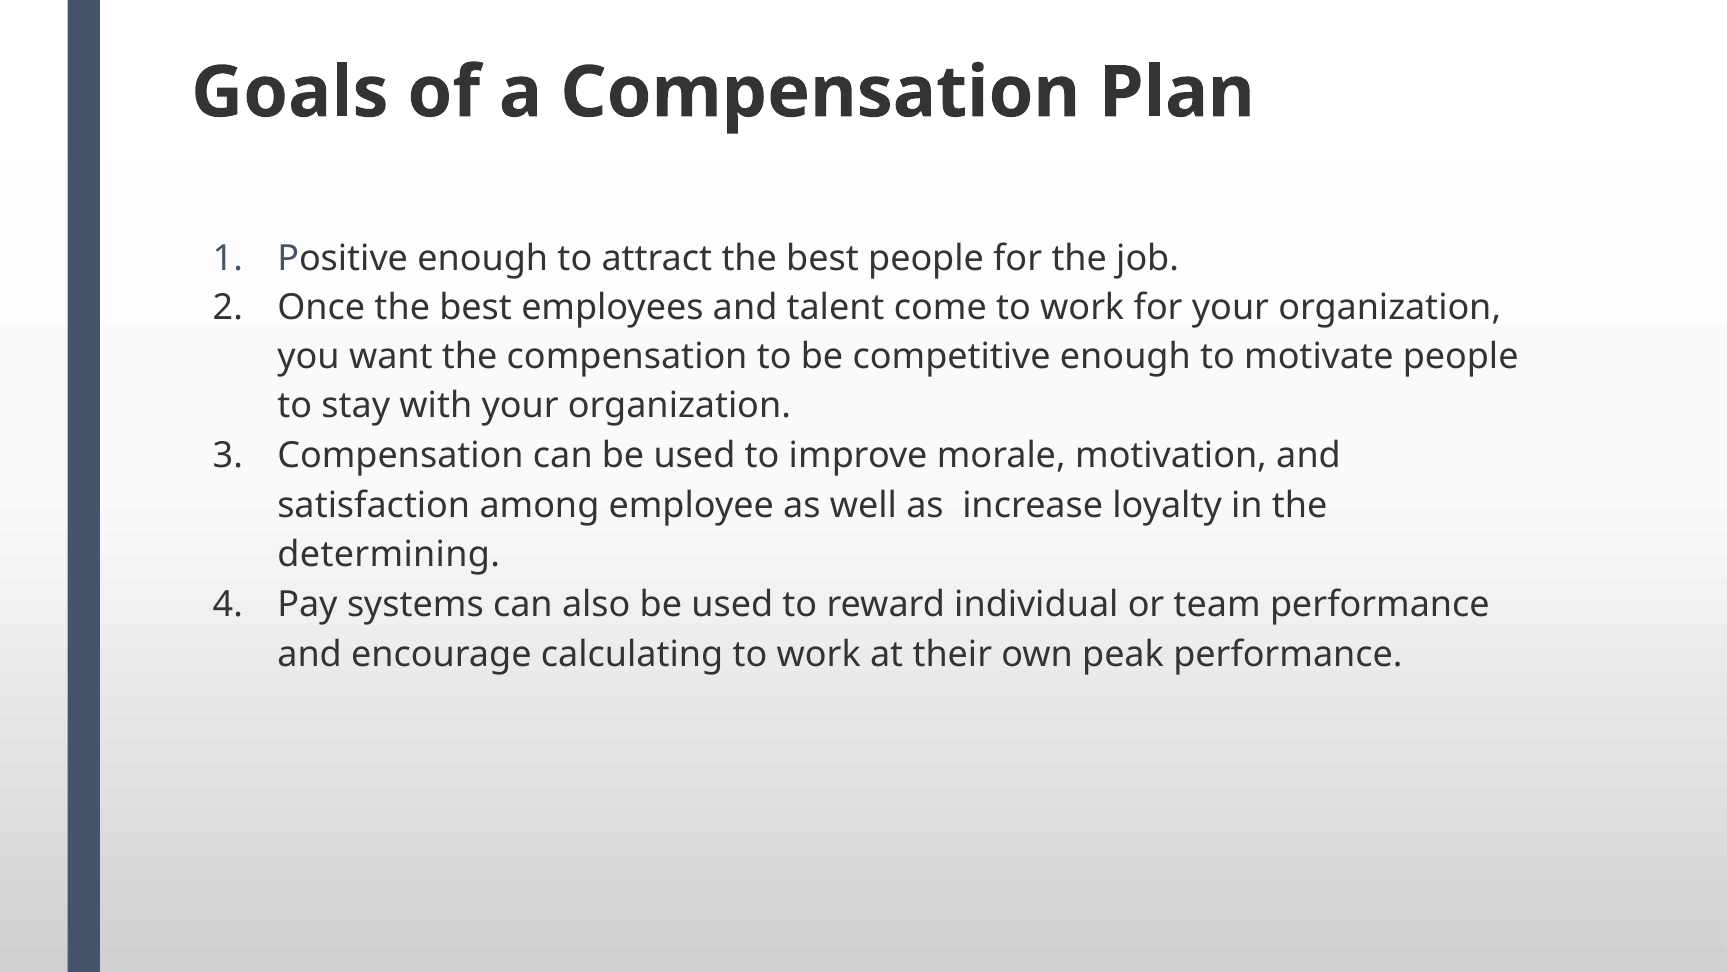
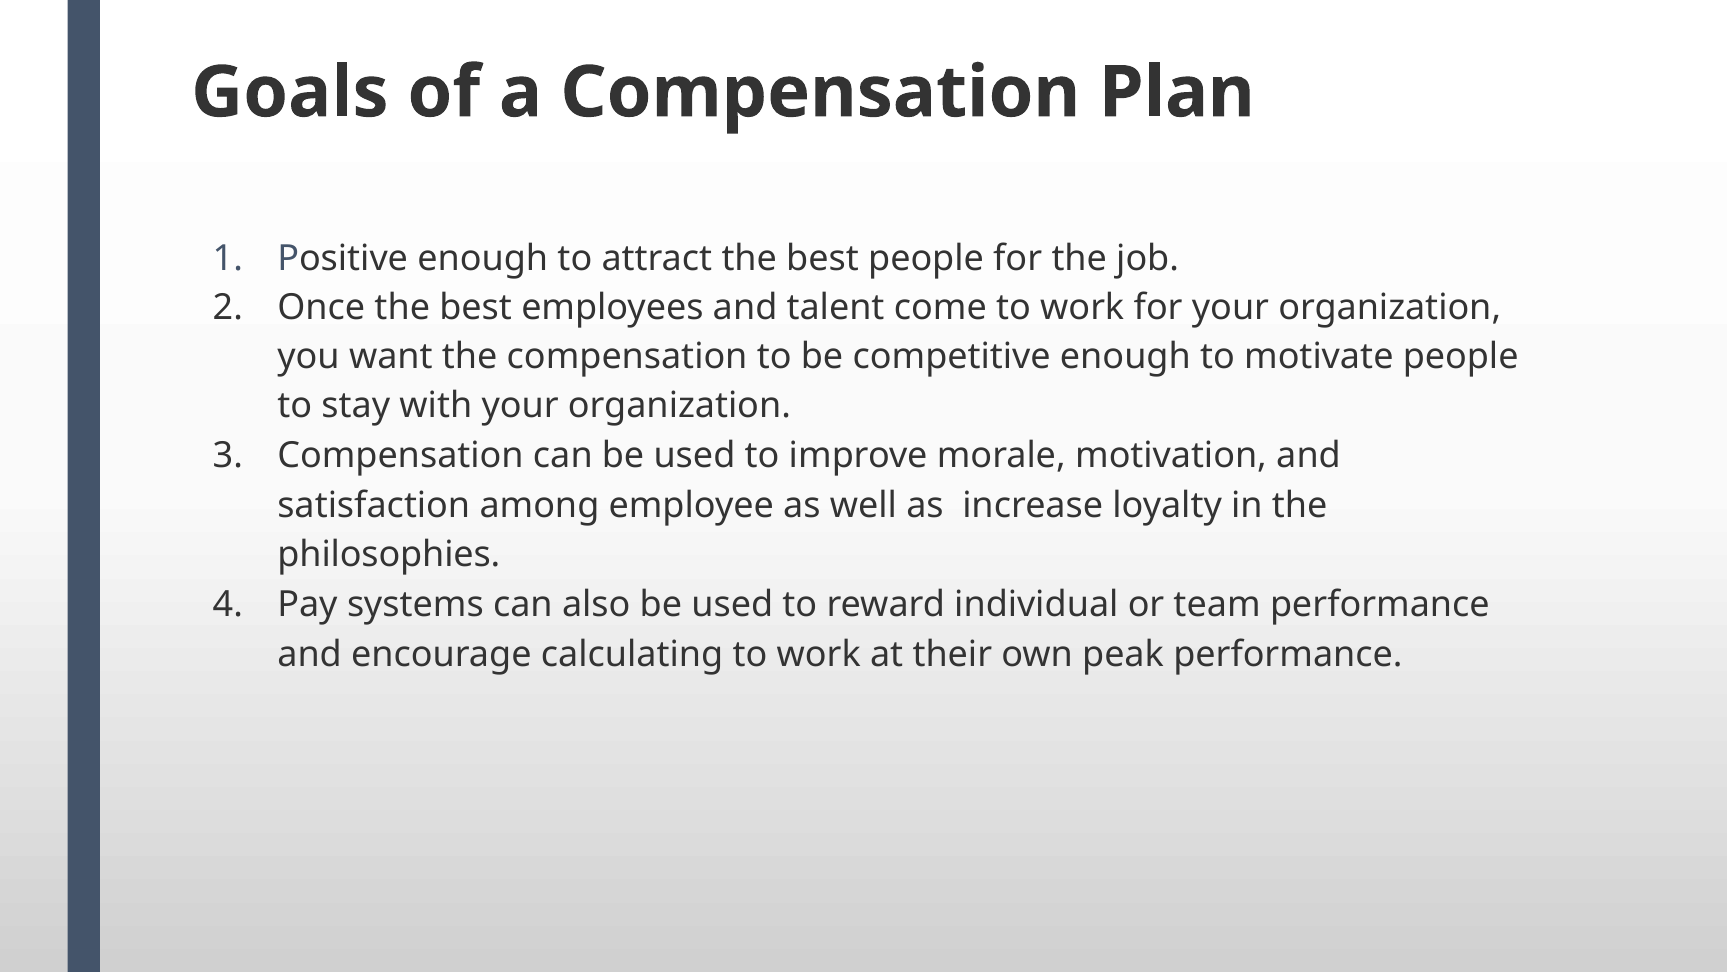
determining: determining -> philosophies (389, 555)
